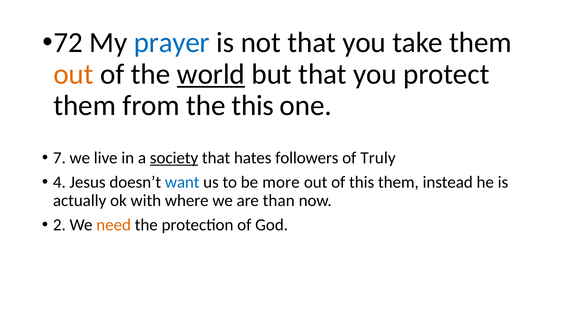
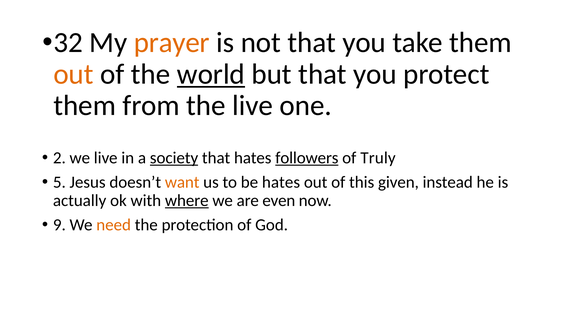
72: 72 -> 32 (68, 43)
prayer colour: blue -> orange (172, 43)
the this: this -> live (253, 105)
7: 7 -> 2 (59, 157)
followers underline: none -> present (307, 157)
4: 4 -> 5 (59, 182)
want colour: blue -> orange (182, 182)
be more: more -> hates (281, 182)
this them: them -> given (398, 182)
where underline: none -> present (187, 200)
than: than -> even (279, 200)
2: 2 -> 9 (59, 225)
